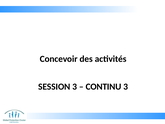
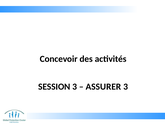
CONTINU: CONTINU -> ASSURER (103, 86)
